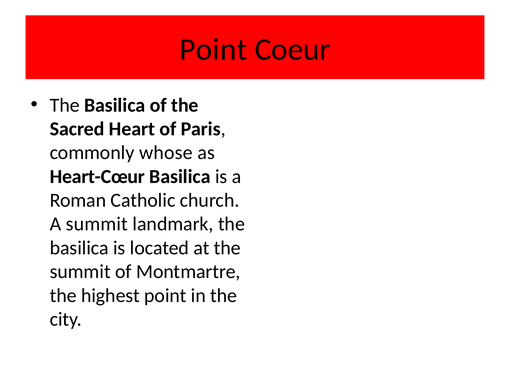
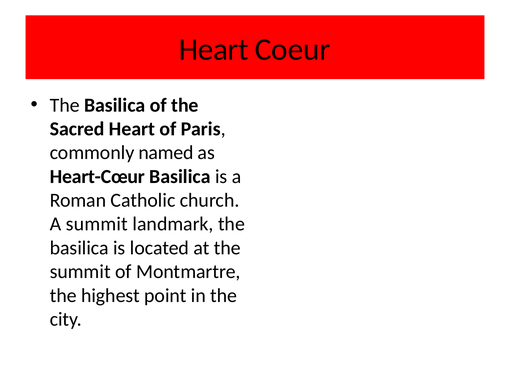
Point: Point -> Heart (214, 49)
whose: whose -> named (166, 153)
